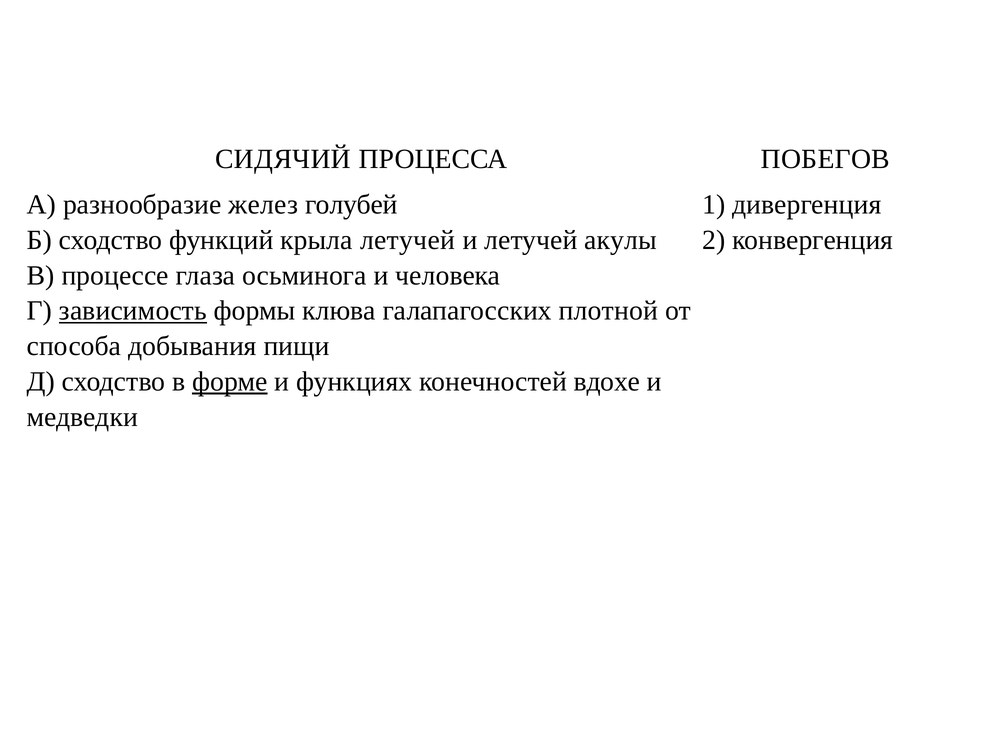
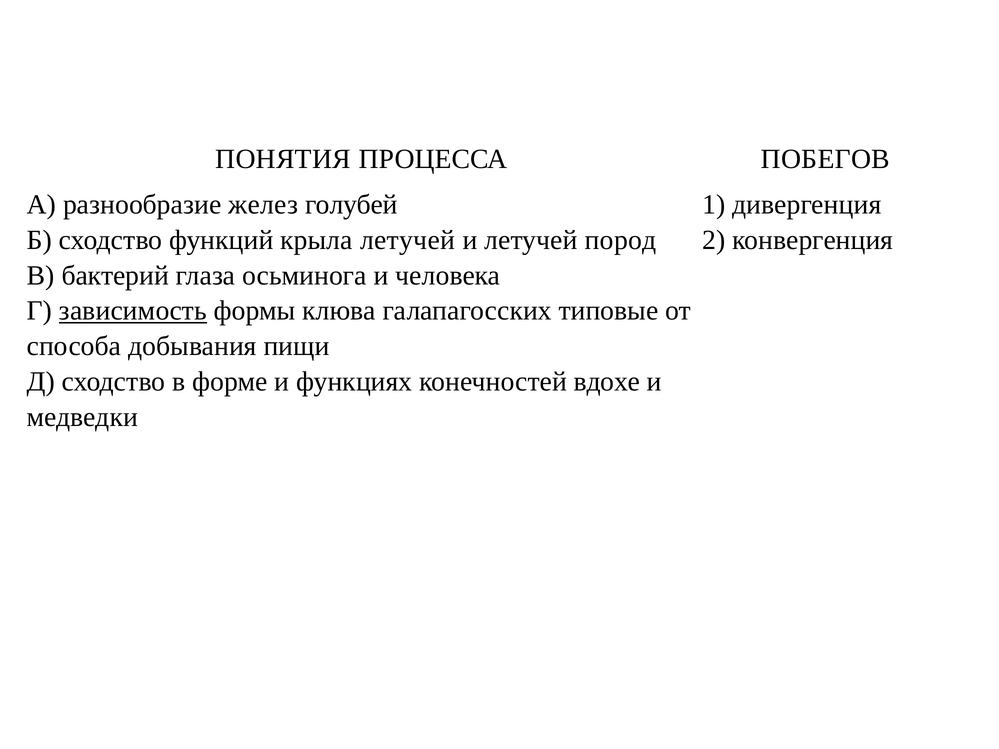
СИДЯЧИЙ: СИДЯЧИЙ -> ПОНЯТИЯ (283, 159)
акулы: акулы -> пород (621, 240)
процессе: процессе -> бактерий (115, 275)
плотной: плотной -> типовые (609, 311)
форме underline: present -> none (230, 382)
